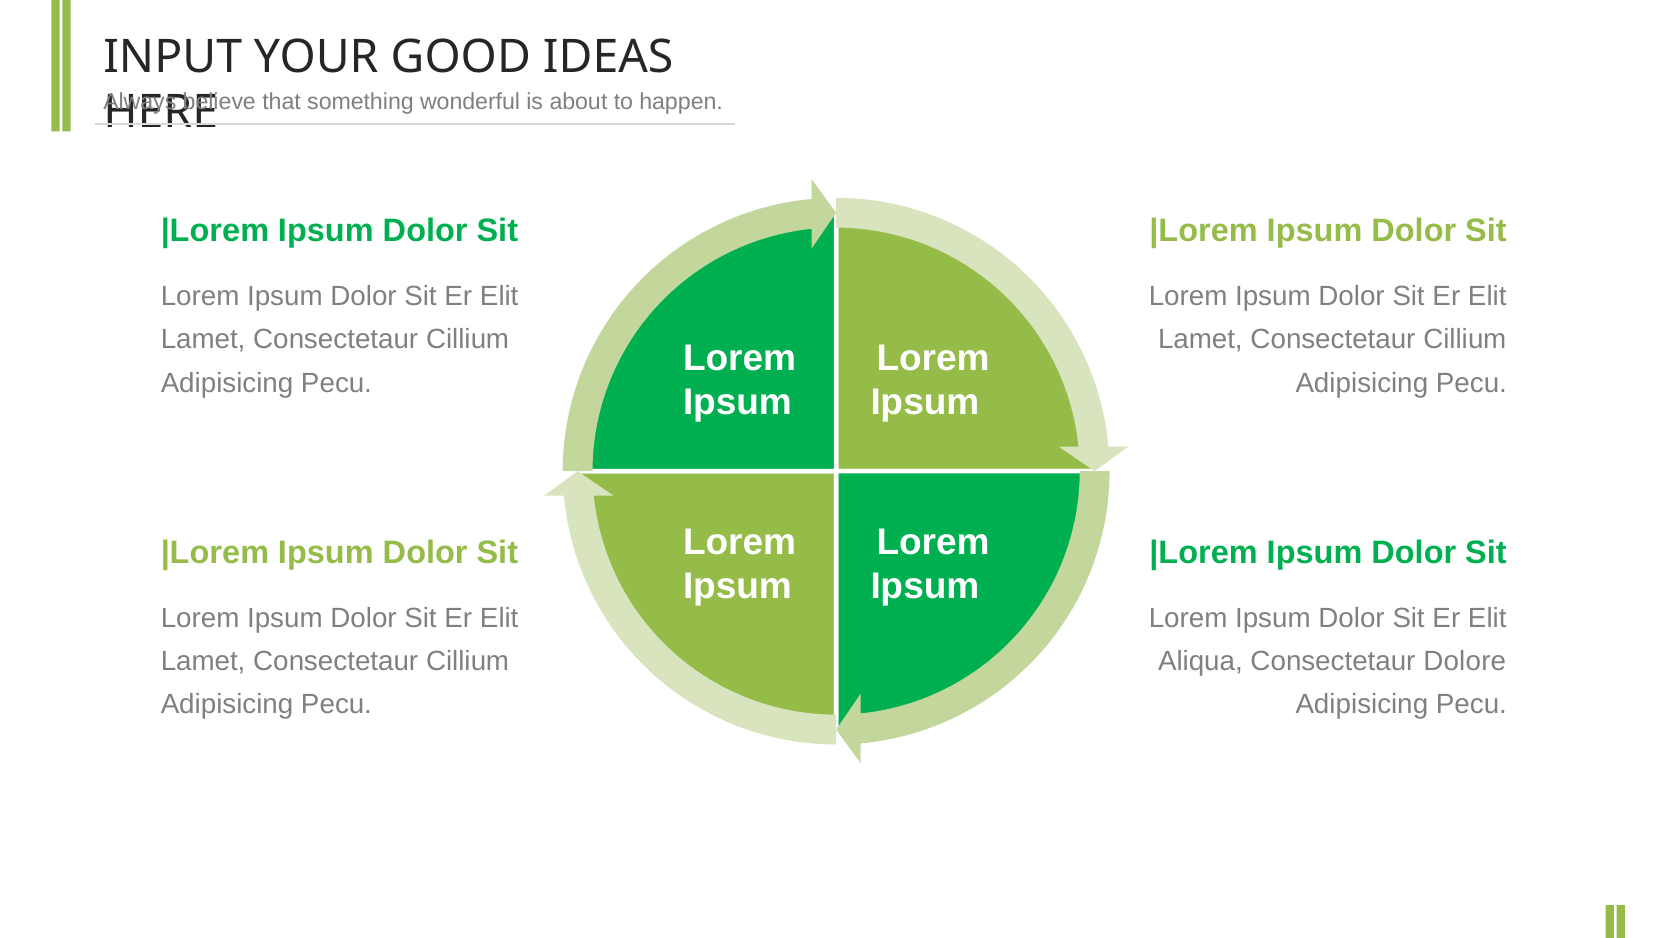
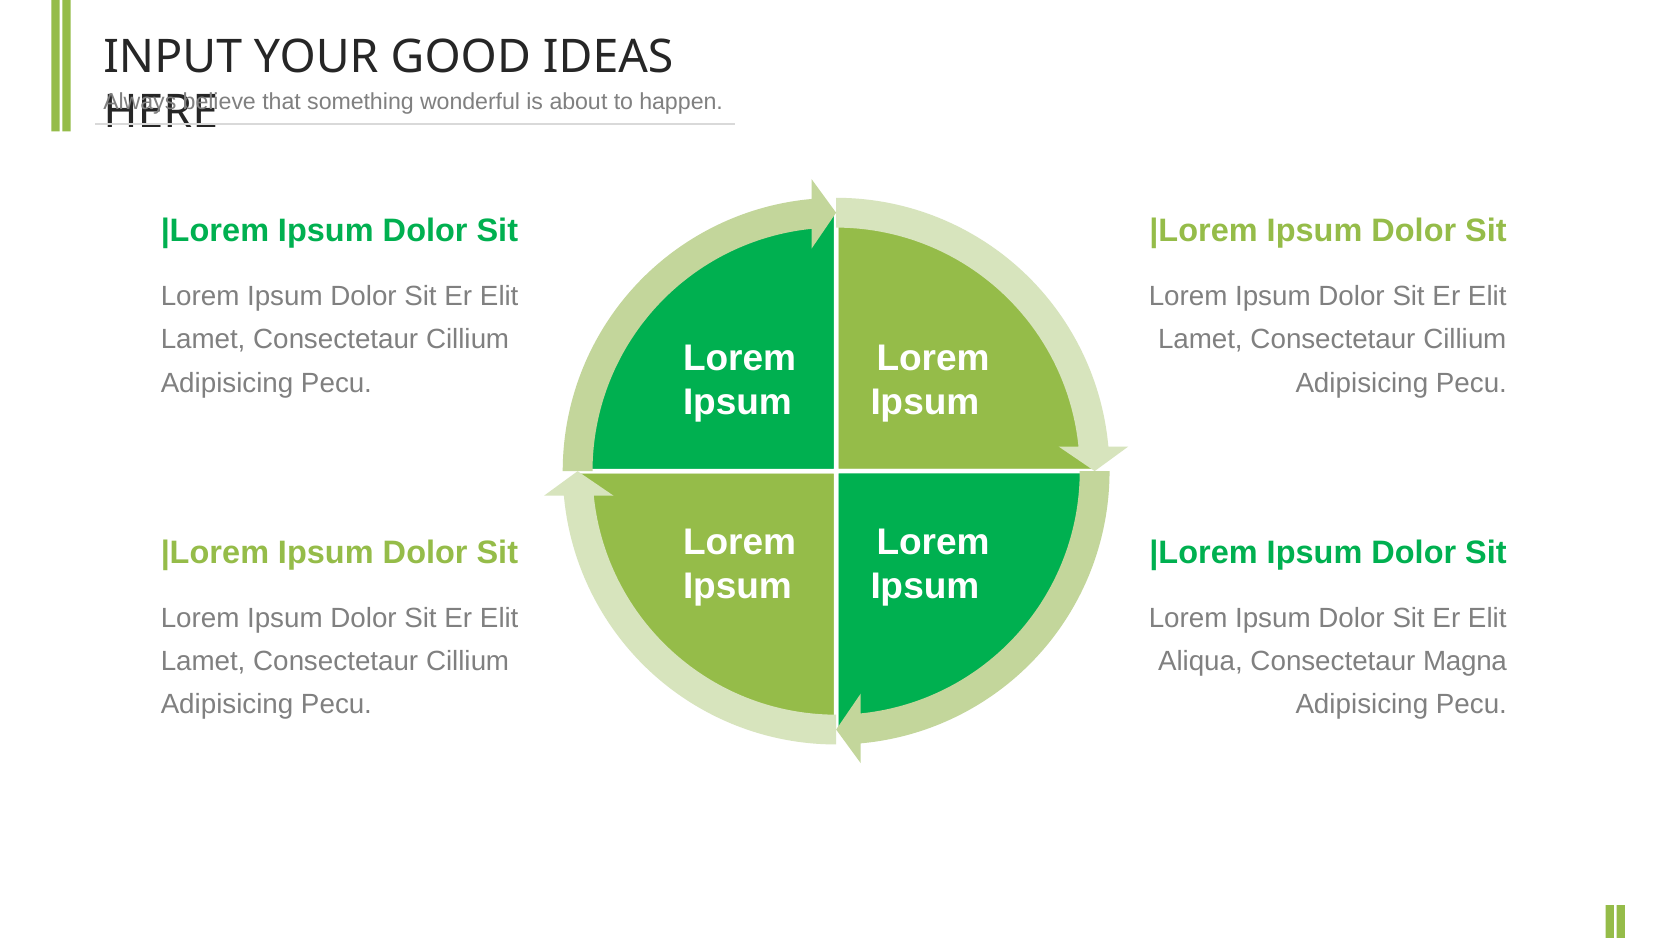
Dolore: Dolore -> Magna (1465, 662)
